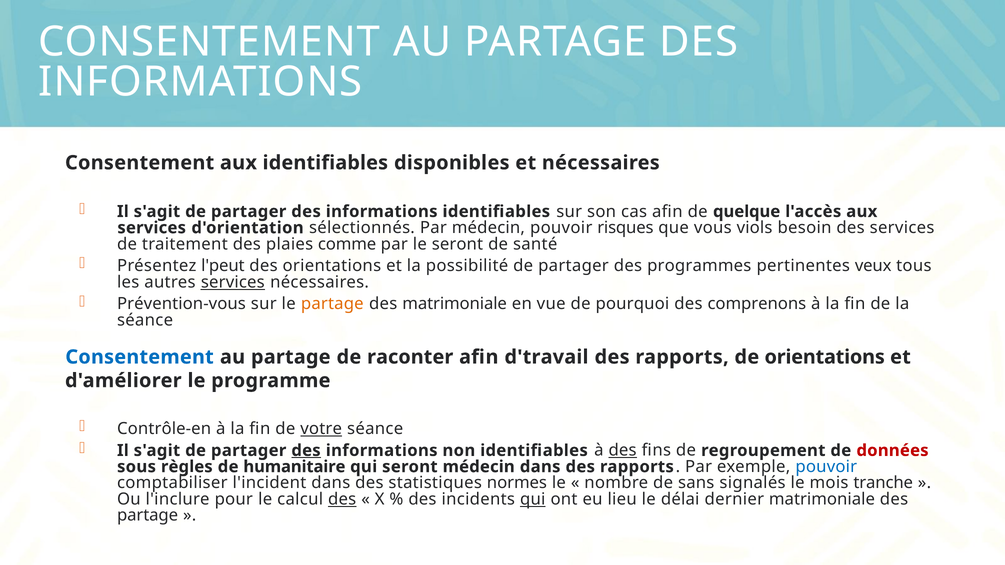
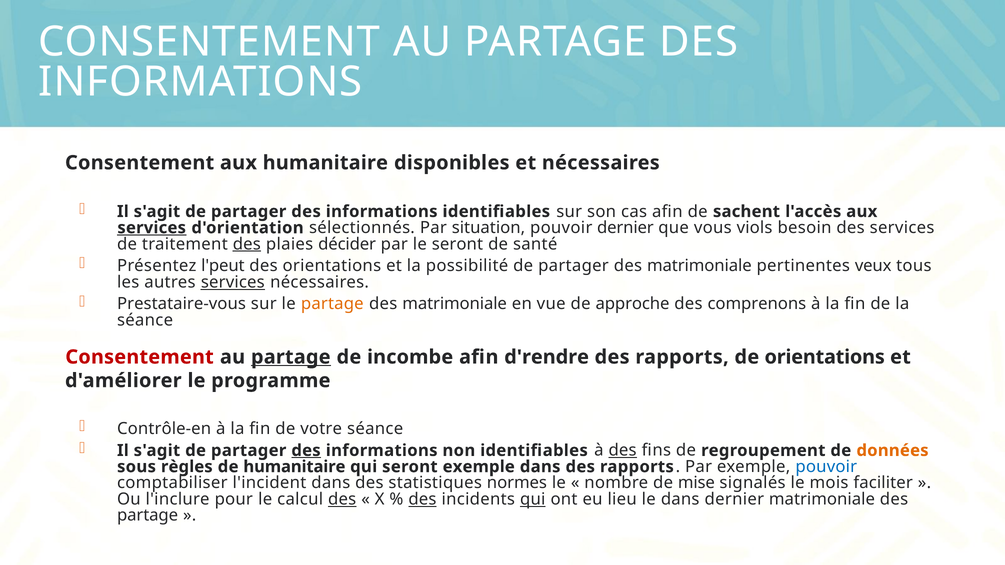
aux identifiables: identifiables -> humanitaire (325, 163)
quelque: quelque -> sachent (746, 212)
services underline: none -> present (152, 228)
Par médecin: médecin -> situation (488, 228)
pouvoir risques: risques -> dernier (625, 228)
des underline: none -> present (247, 244)
comme: comme -> décider (347, 244)
partager des programmes: programmes -> matrimoniale (699, 266)
Prévention-vous: Prévention-vous -> Prestataire-vous (181, 304)
pourquoi: pourquoi -> approche (633, 304)
Consentement colour: blue -> red (140, 357)
partage underline: none -> present (291, 357)
raconter: raconter -> incombe (410, 357)
d'travail: d'travail -> d'rendre (547, 357)
votre underline: present -> none (321, 429)
données colour: red -> orange (893, 451)
seront médecin: médecin -> exemple (479, 467)
sans: sans -> mise (696, 483)
tranche: tranche -> faciliter (883, 483)
des underline: none -> present (422, 499)
le délai: délai -> dans (680, 499)
